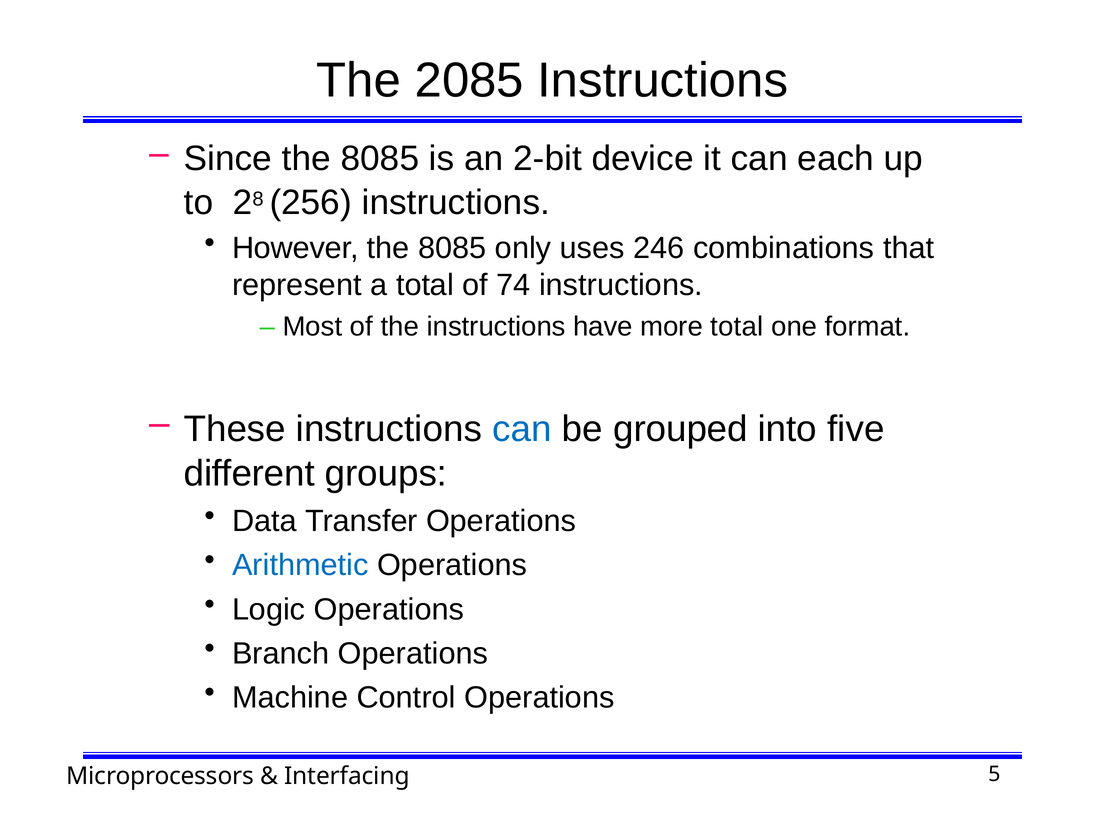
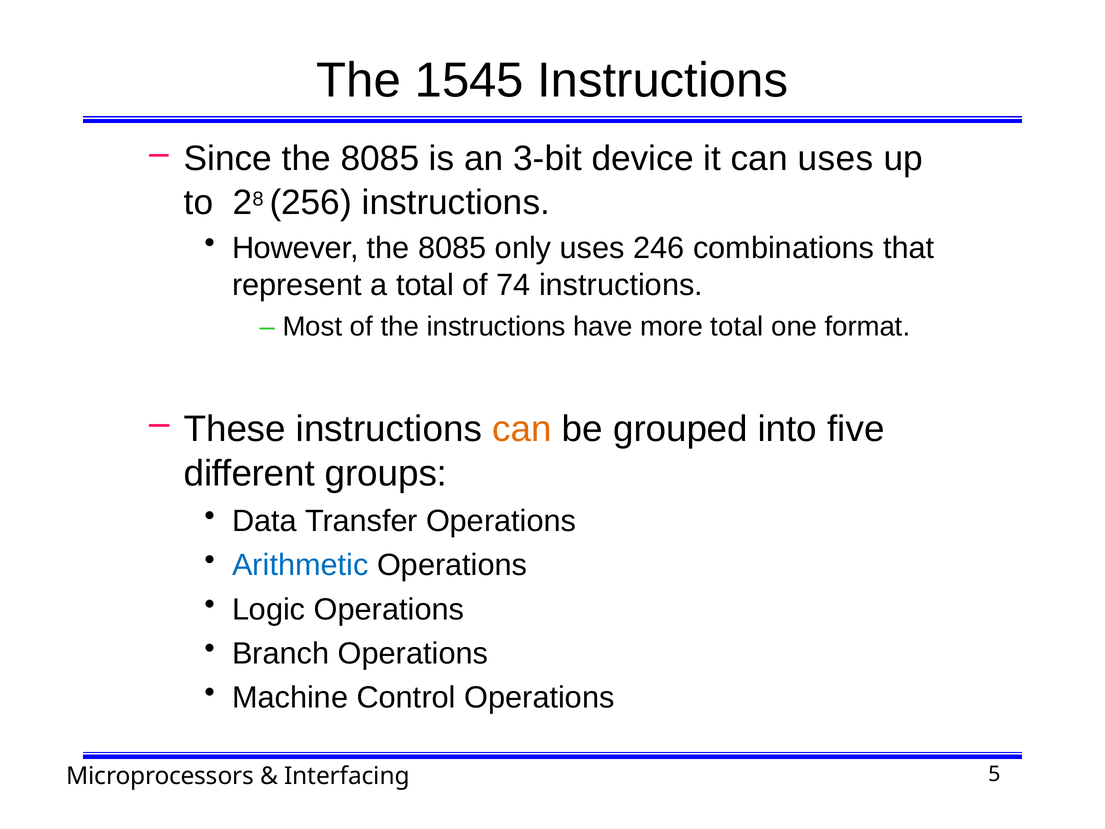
2085: 2085 -> 1545 (469, 80)
2-bit: 2-bit -> 3-bit (548, 159)
can each: each -> uses (836, 159)
can colour: blue -> orange (522, 429)
